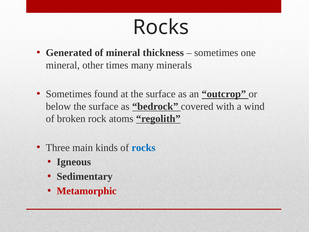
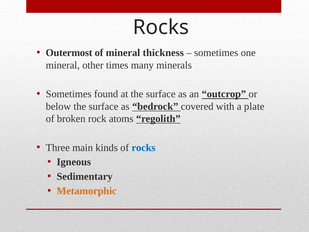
Generated: Generated -> Outermost (69, 53)
wind: wind -> plate (254, 106)
Metamorphic colour: red -> orange (87, 191)
